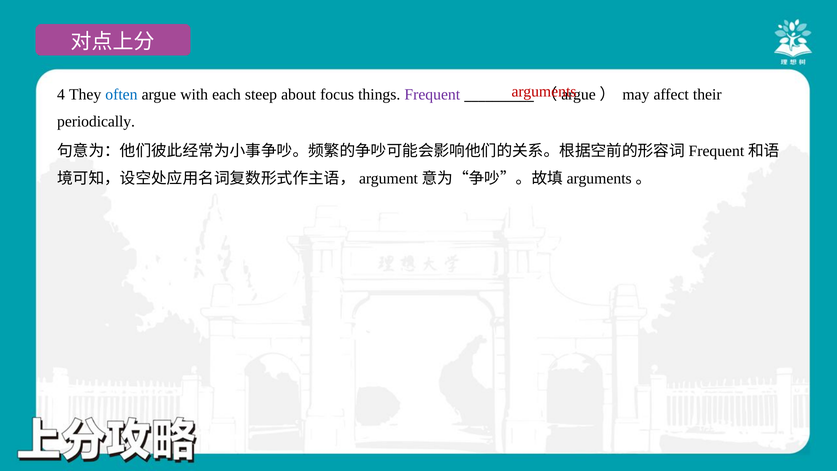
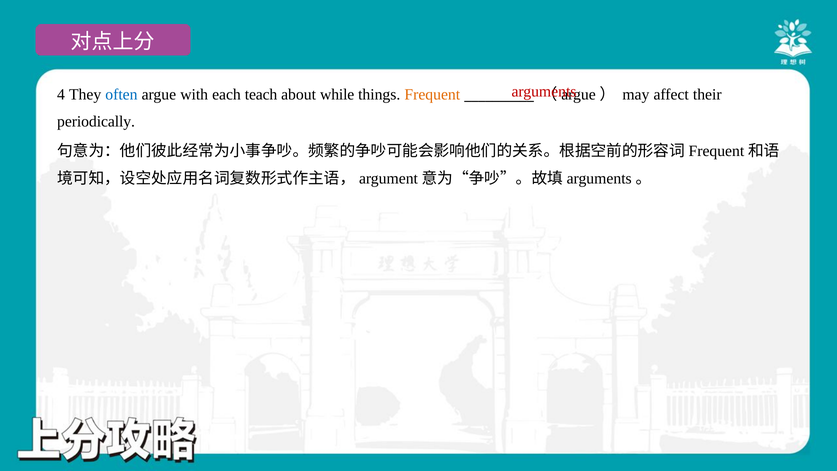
steep: steep -> teach (261, 94)
focus: focus -> while (337, 94)
Frequent colour: purple -> orange (432, 94)
